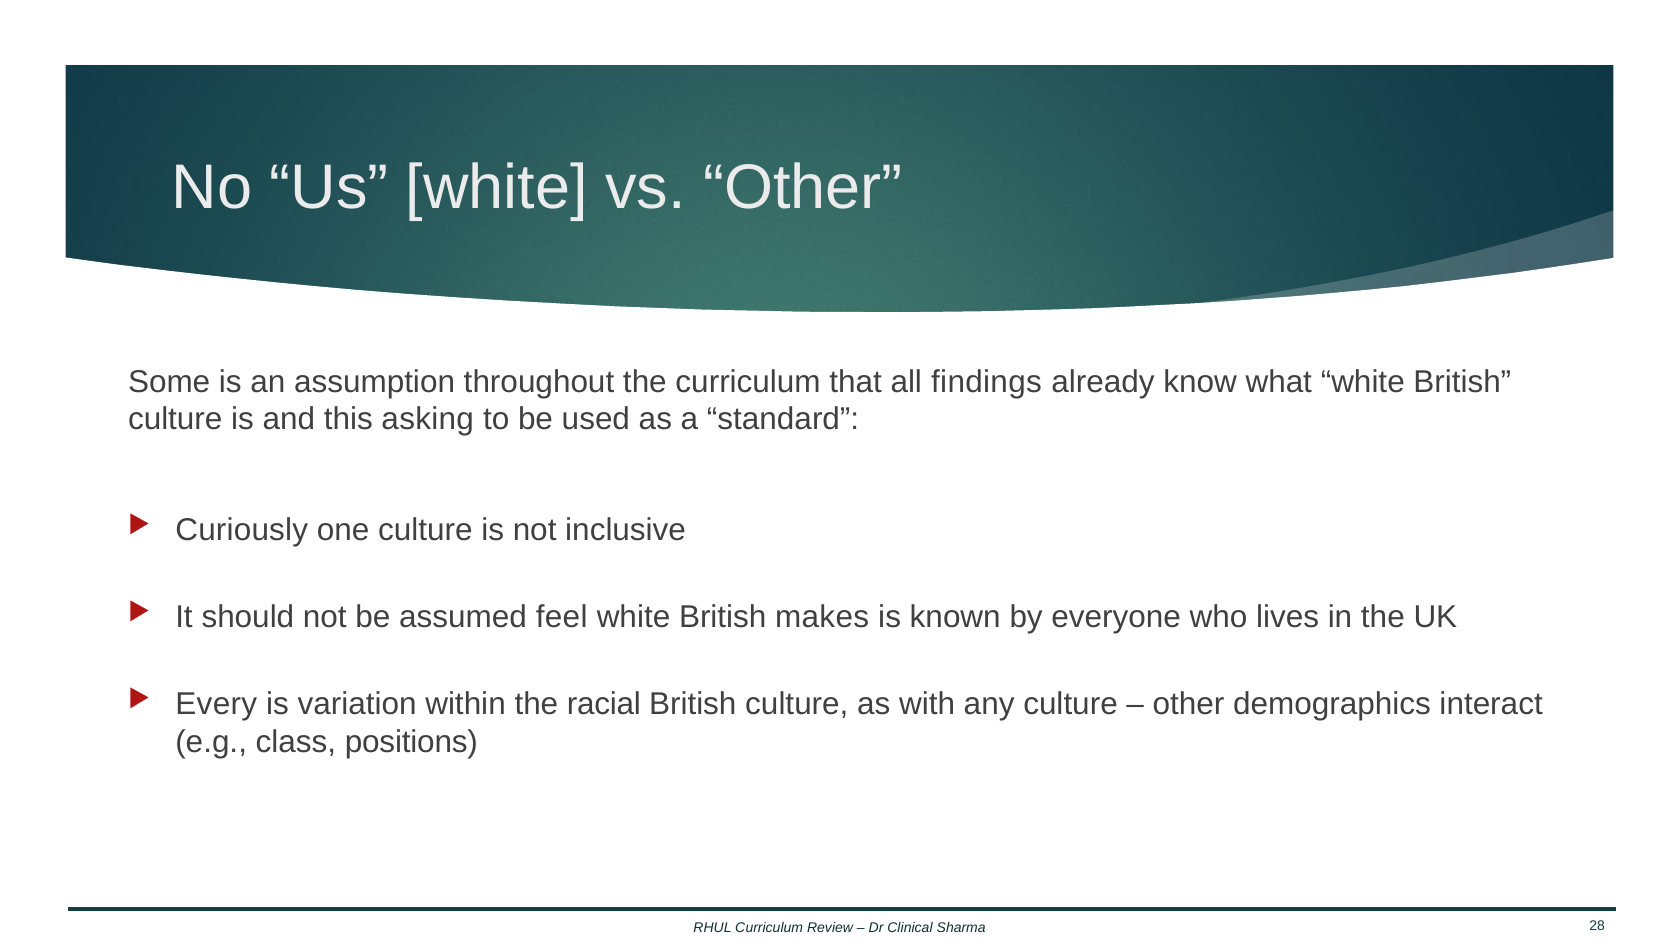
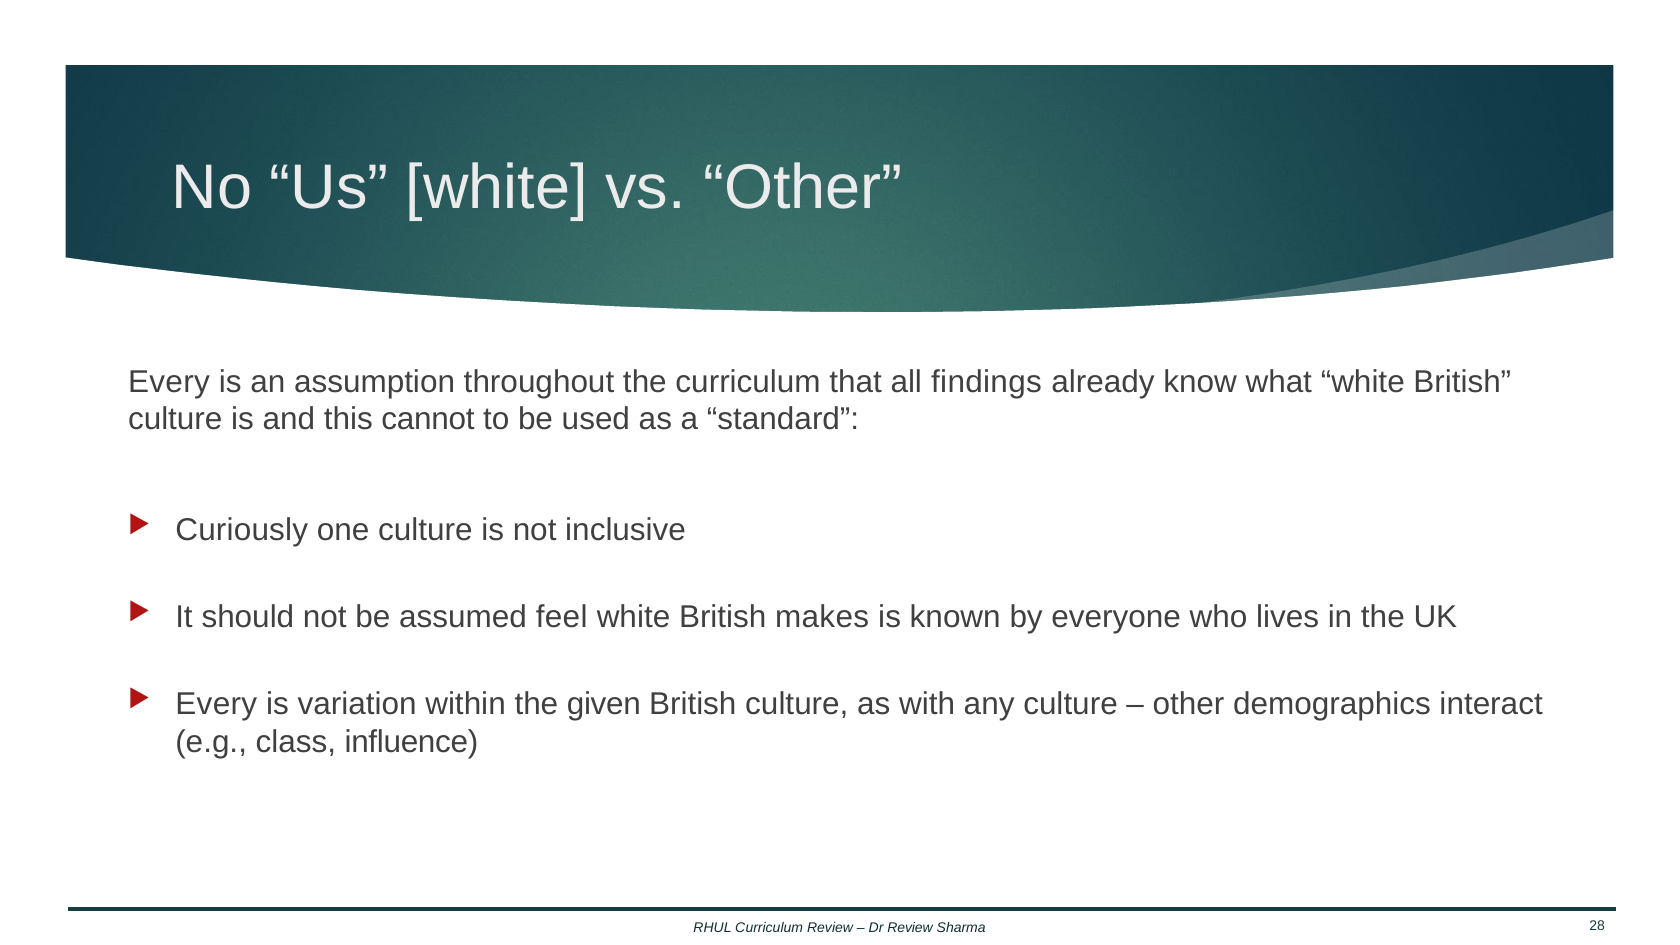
Some: Some -> Every (169, 382)
asking: asking -> cannot (428, 420)
racial: racial -> given (604, 704)
positions: positions -> influence (411, 742)
Dr Clinical: Clinical -> Review (910, 928)
